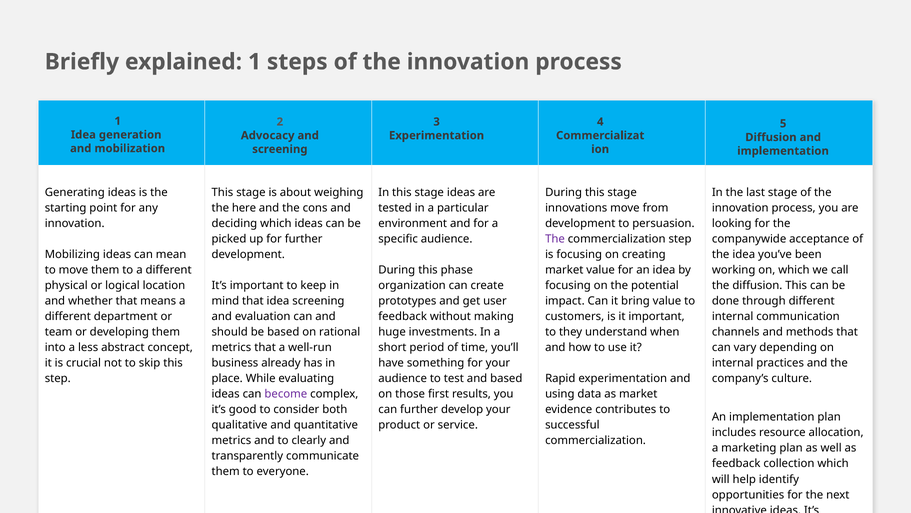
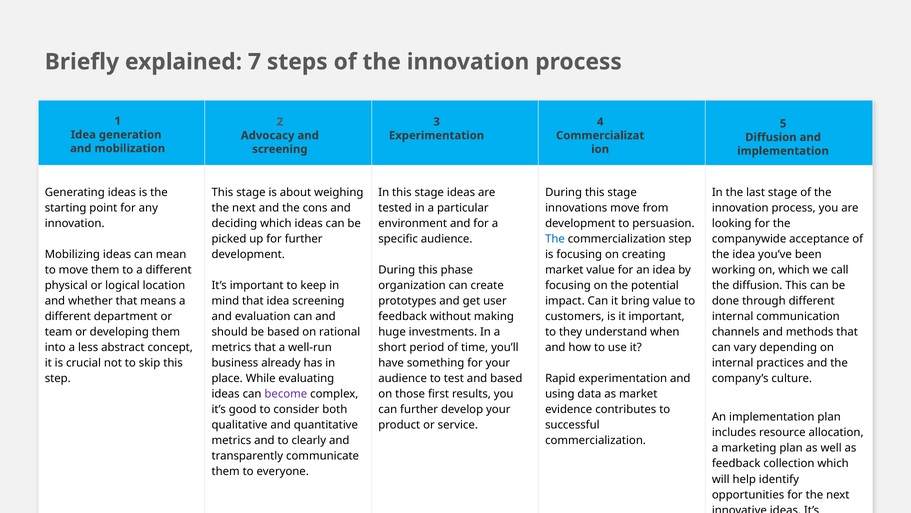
explained 1: 1 -> 7 (255, 62)
here: here -> next (244, 208)
The colour: purple -> blue (555, 239)
